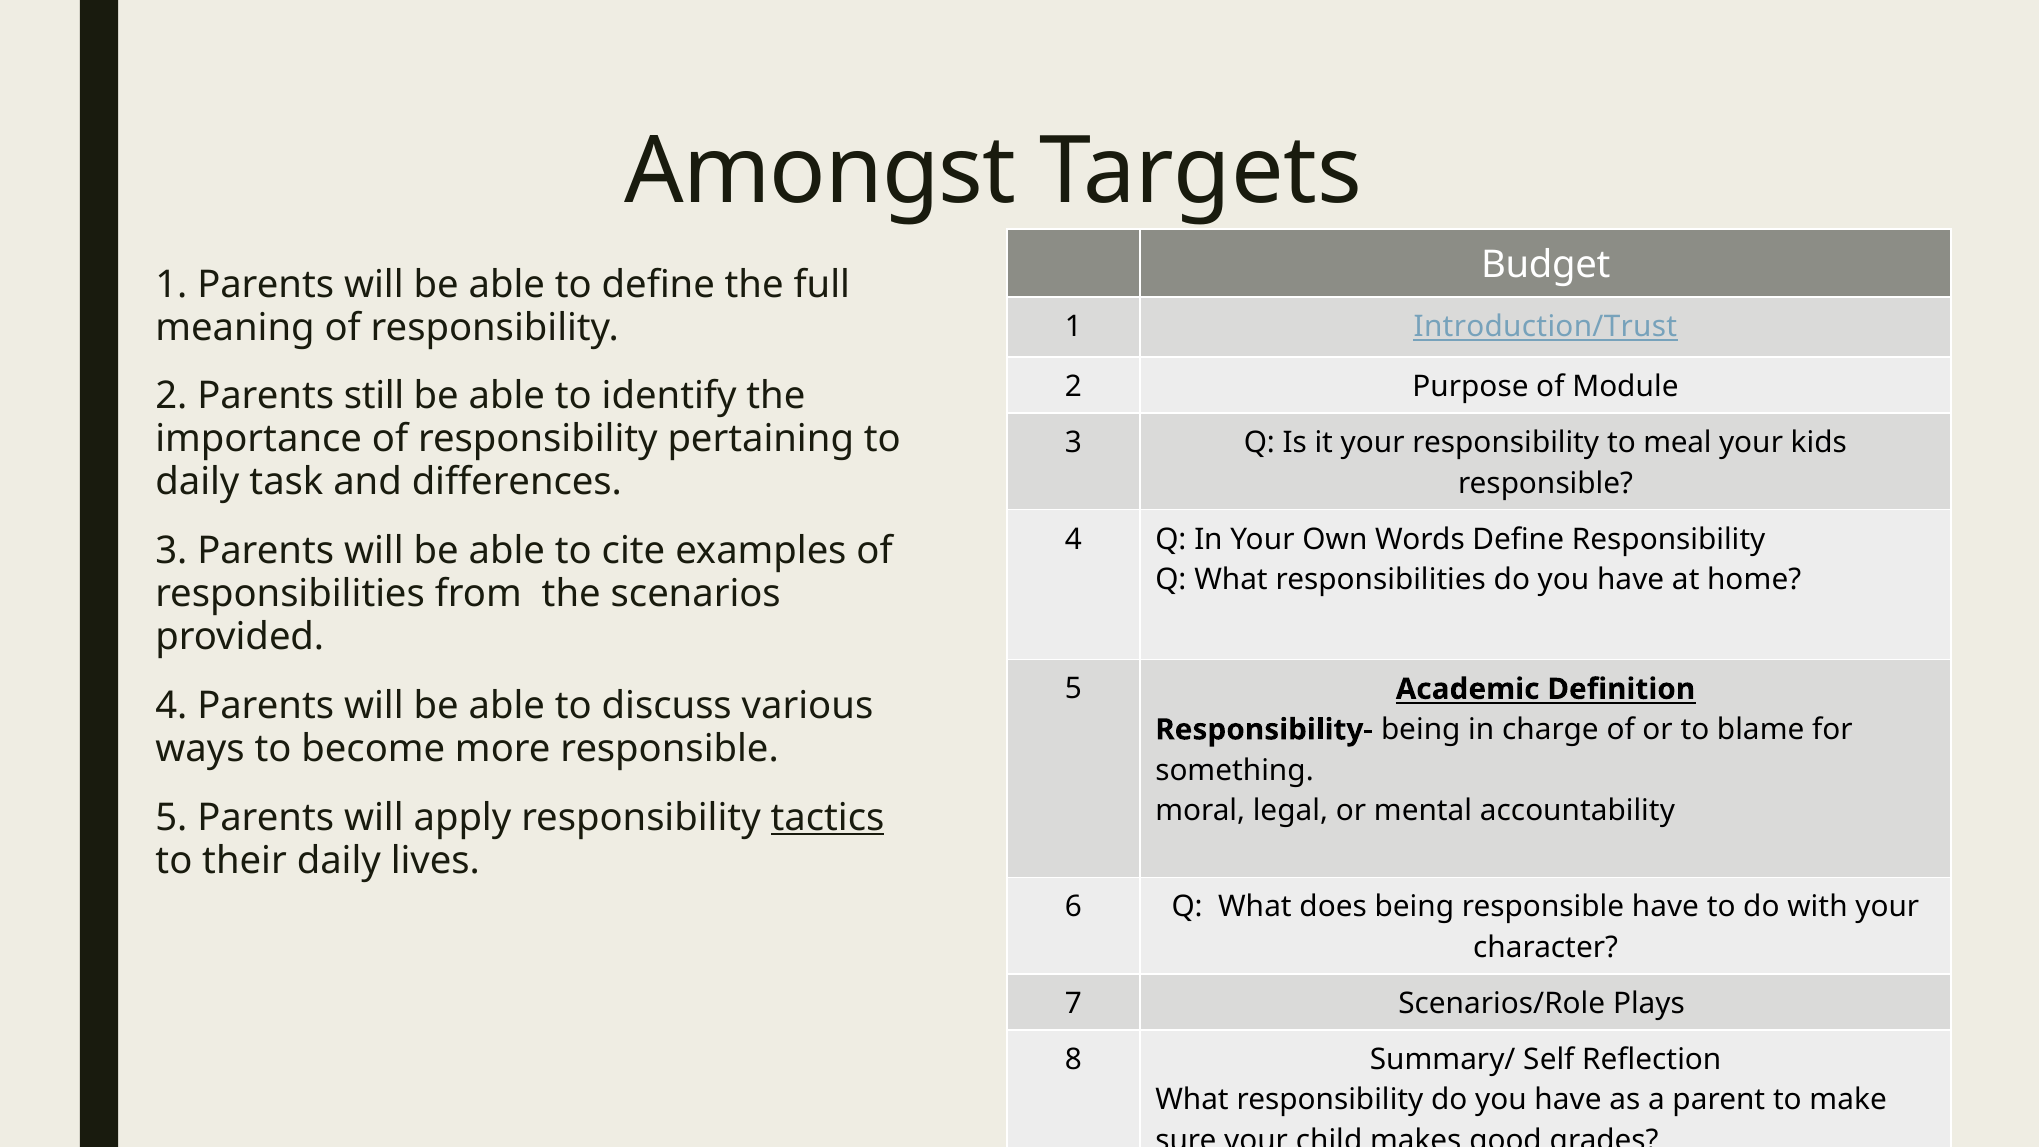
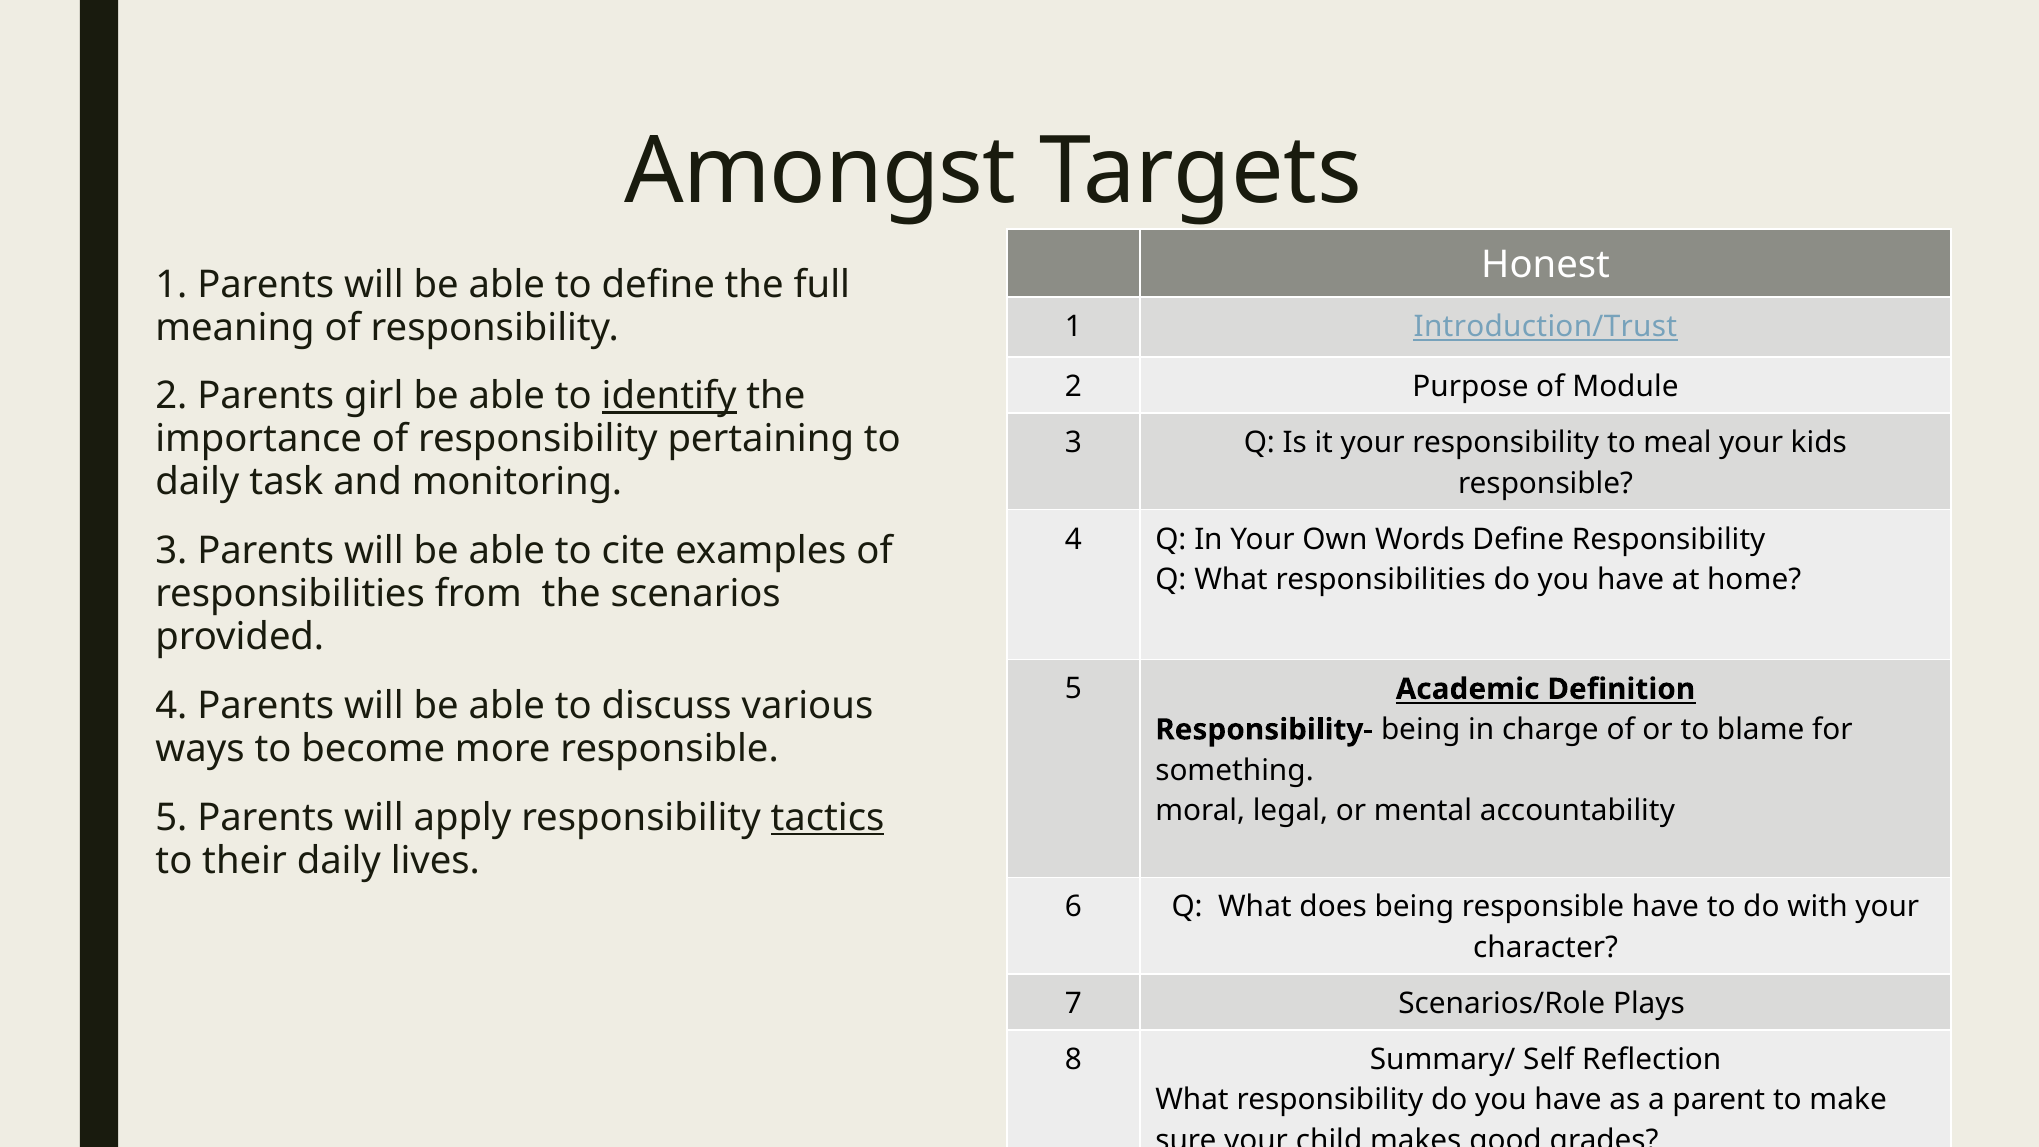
Budget: Budget -> Honest (1546, 265)
still: still -> girl (374, 396)
identify underline: none -> present (669, 396)
differences: differences -> monitoring (517, 482)
